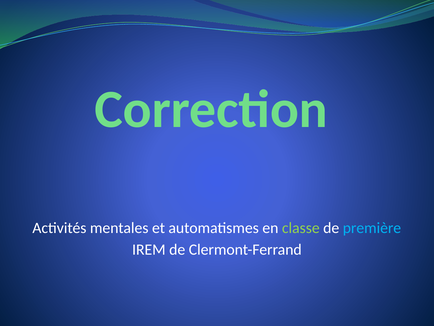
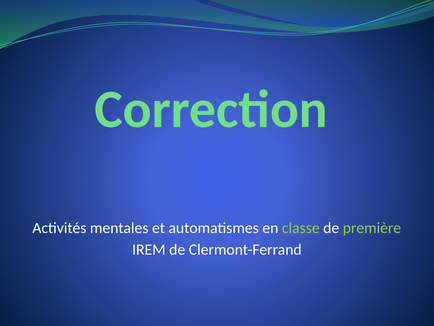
première colour: light blue -> light green (372, 227)
